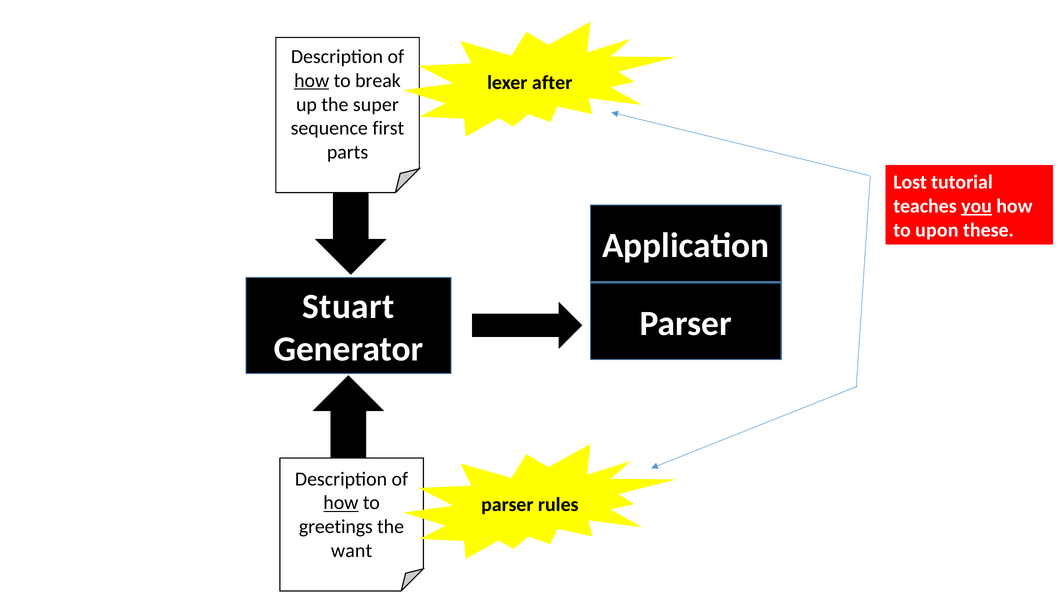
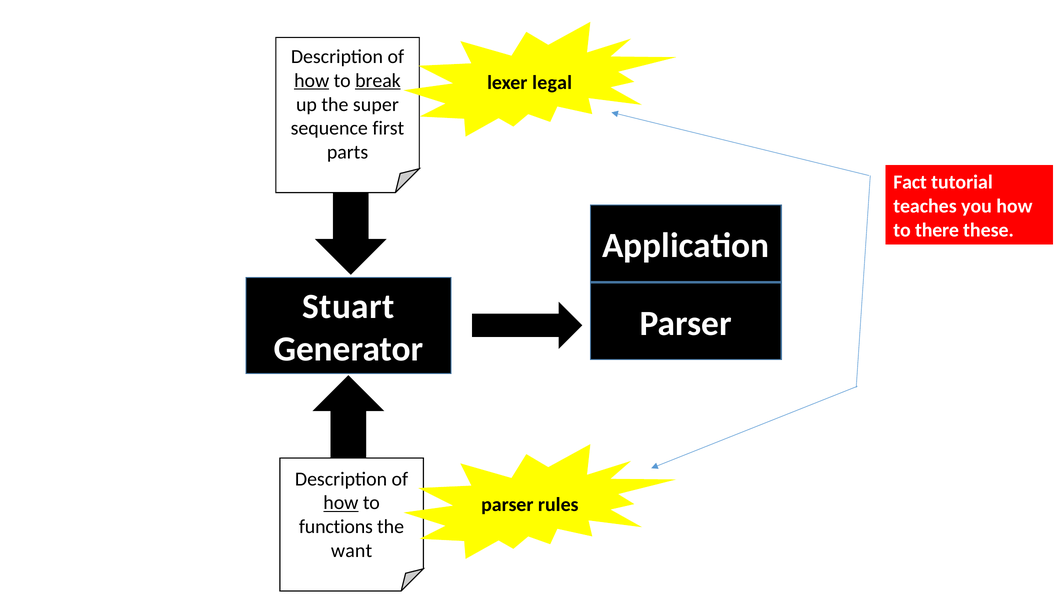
break underline: none -> present (378, 81)
after: after -> legal (552, 83)
Lost: Lost -> Fact (910, 182)
you underline: present -> none (977, 206)
upon: upon -> there (937, 230)
greetings: greetings -> functions (336, 527)
